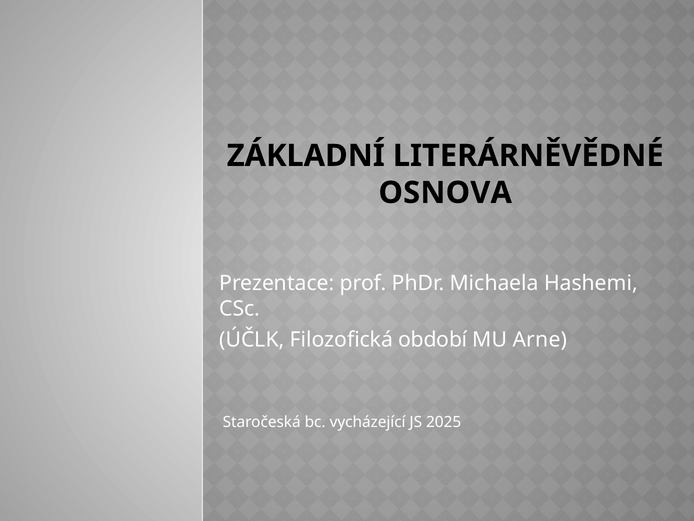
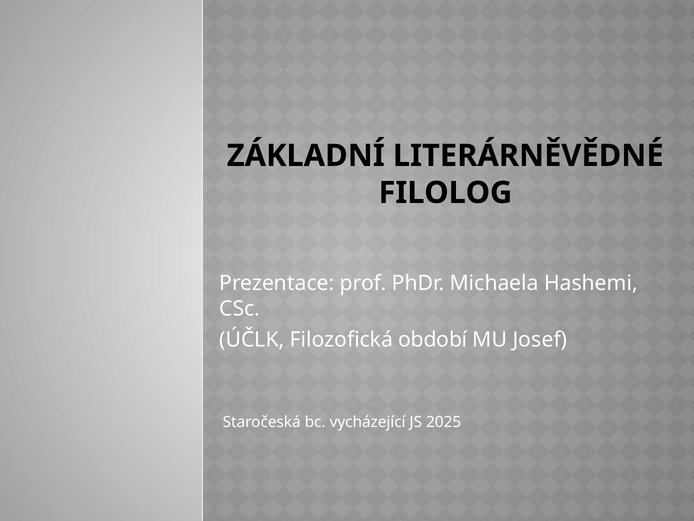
OSNOVA: OSNOVA -> FILOLOG (445, 193)
Arne: Arne -> Josef (540, 340)
